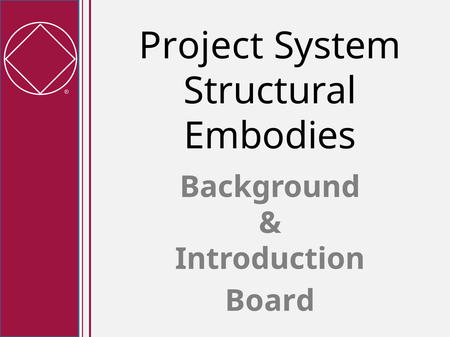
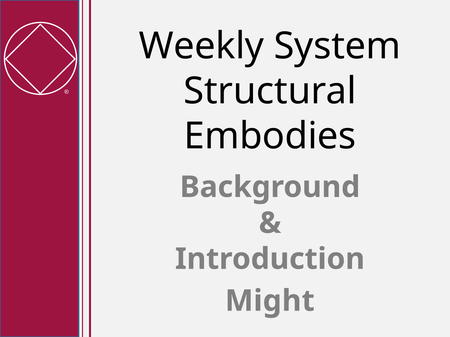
Project: Project -> Weekly (201, 46)
Board: Board -> Might (270, 301)
